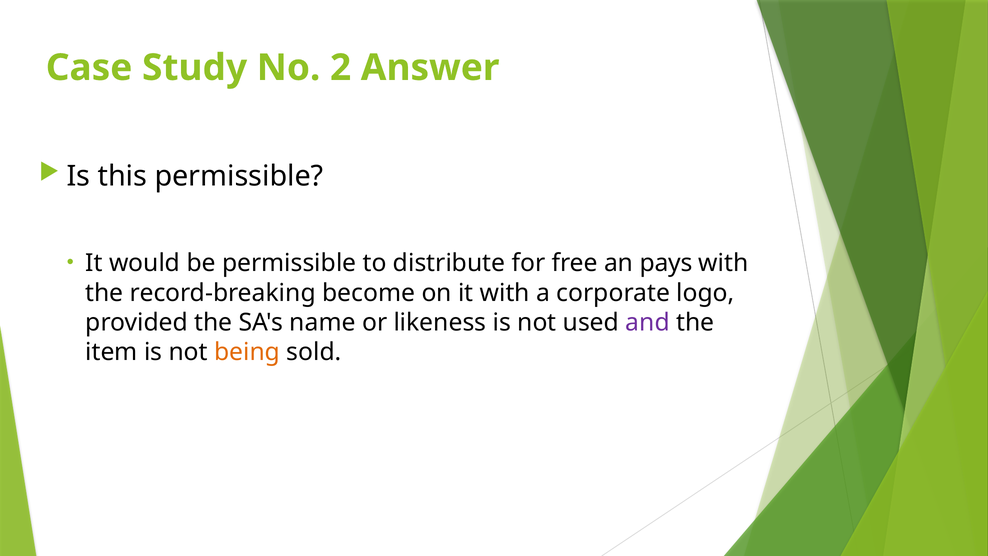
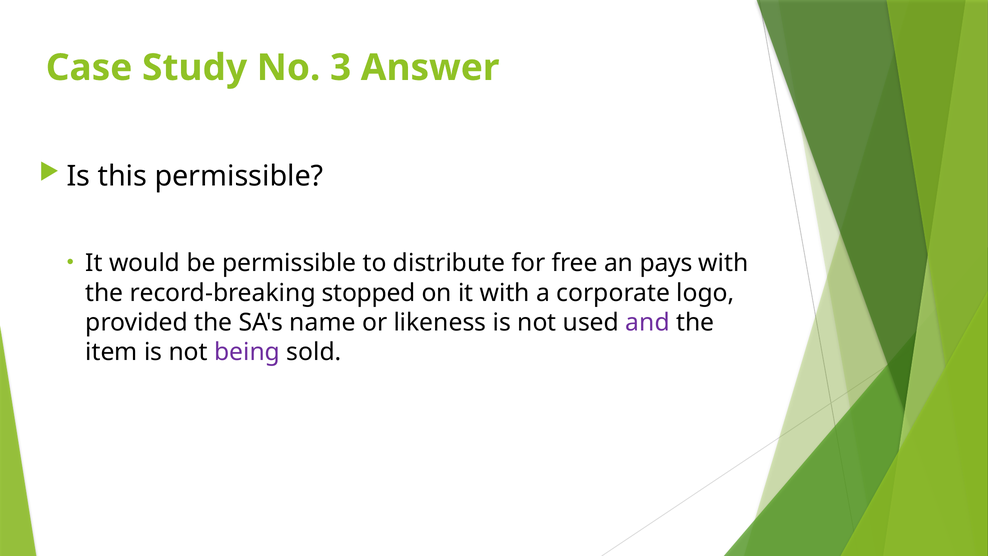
2: 2 -> 3 (341, 68)
become: become -> stopped (369, 293)
being colour: orange -> purple (247, 352)
